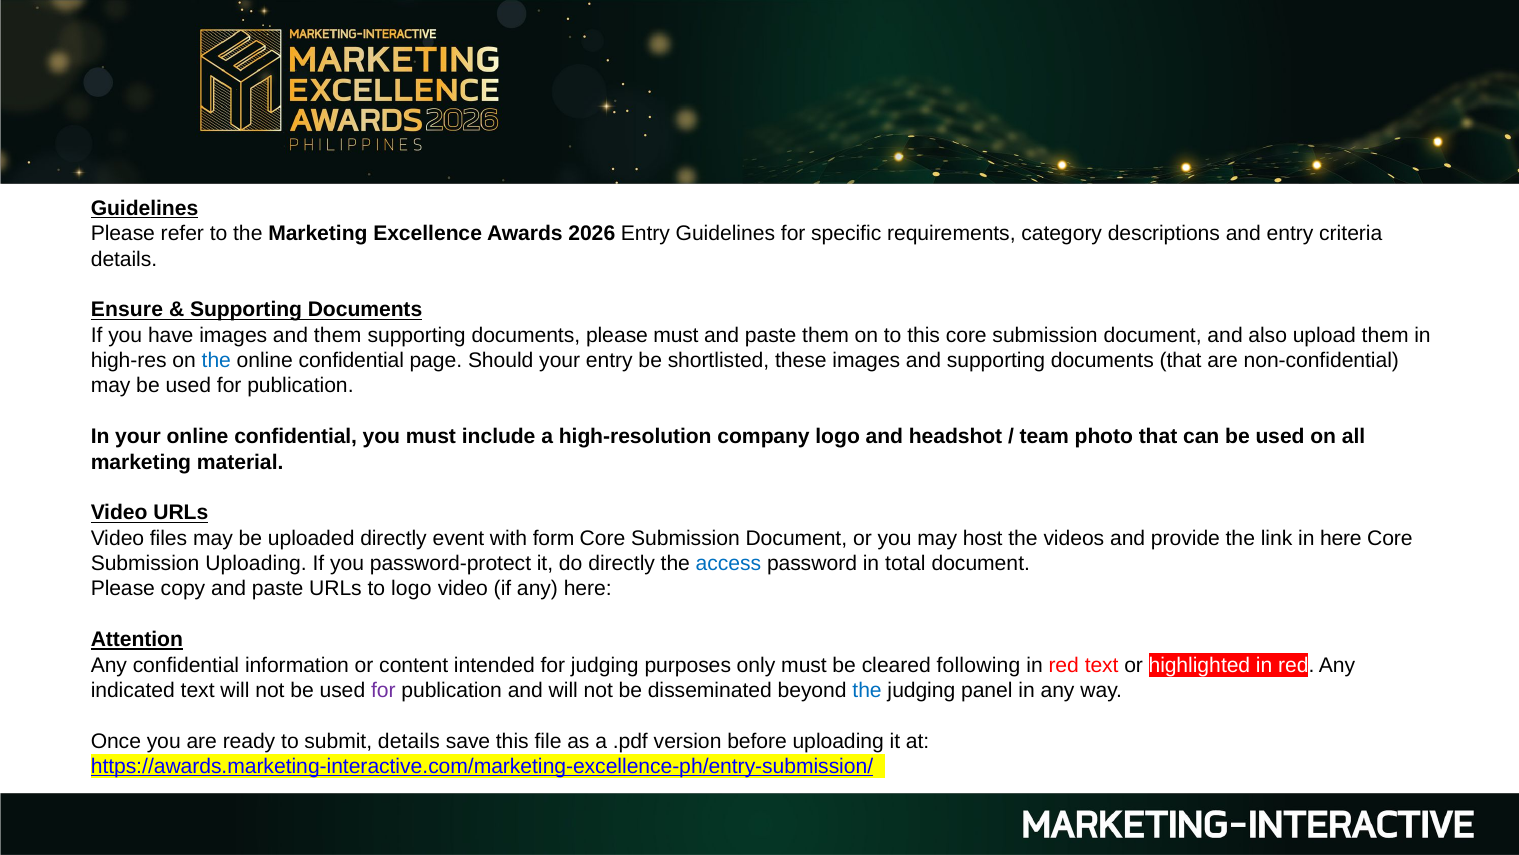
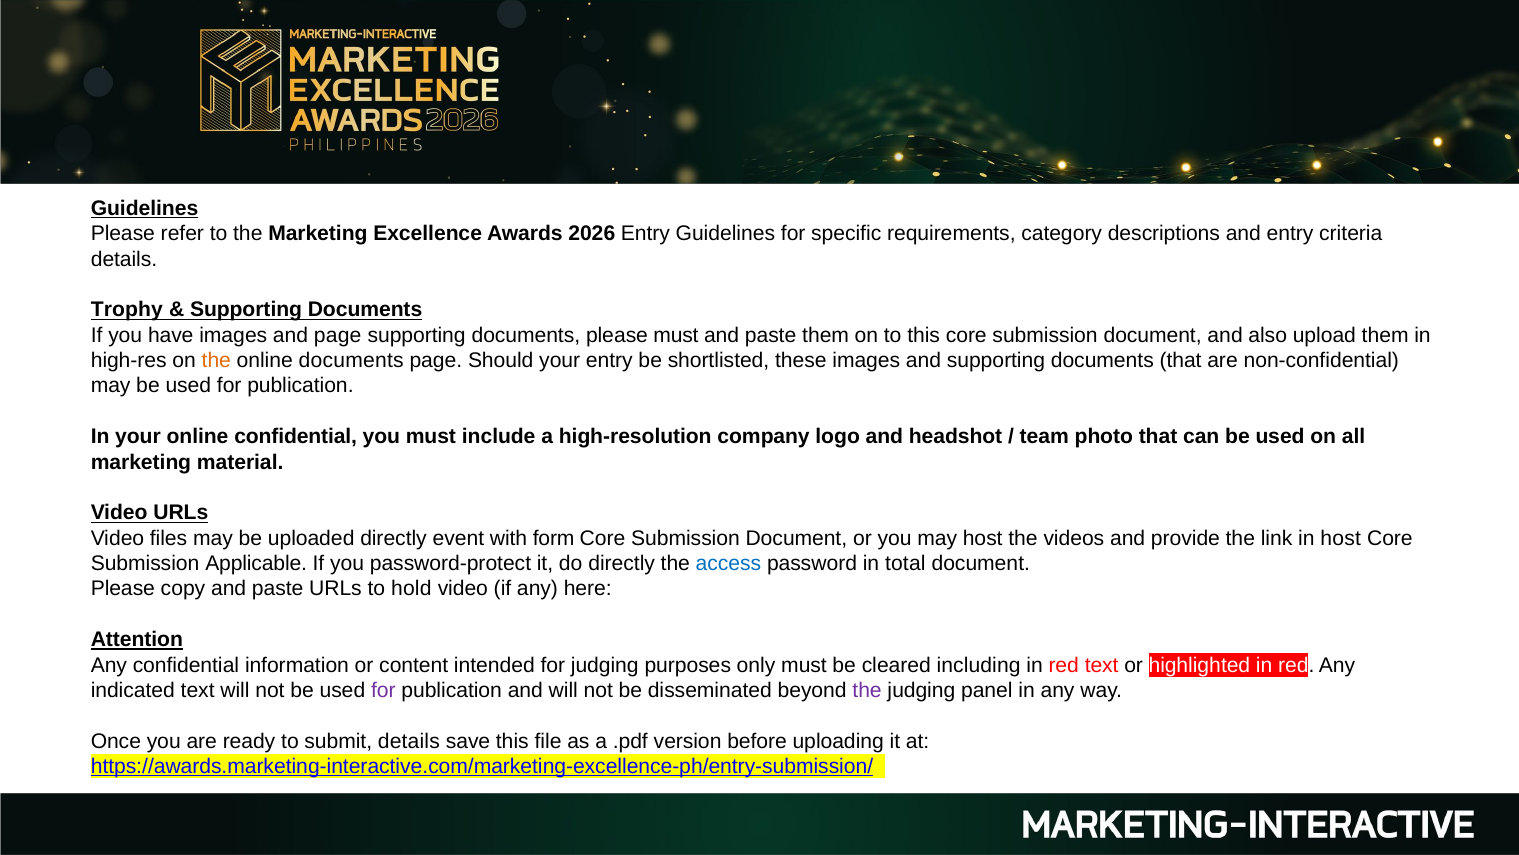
Ensure: Ensure -> Trophy (127, 310)
and them: them -> page (338, 335)
the colour: blue -> orange (216, 360)
confidential: confidential -> documents (351, 360)
in here: here -> host (1341, 538)
Submission Uploading: Uploading -> Applicable (256, 563)
to logo: logo -> hold (411, 589)
following: following -> including (979, 665)
the colour: blue -> purple (867, 690)
